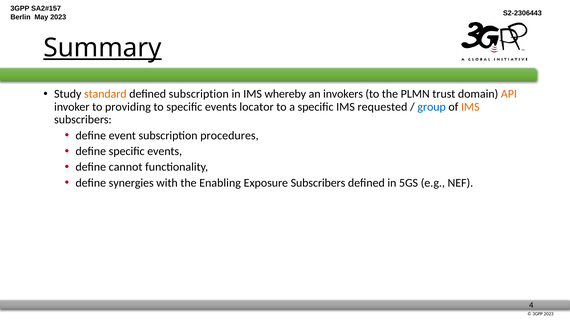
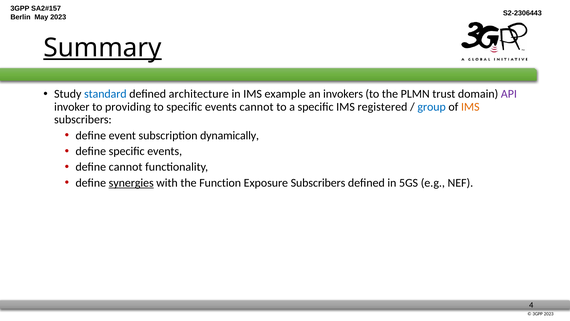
standard colour: orange -> blue (105, 94)
defined subscription: subscription -> architecture (199, 94)
whereby: whereby -> example (285, 94)
API colour: orange -> purple (509, 94)
events locator: locator -> cannot (257, 107)
requested: requested -> registered (382, 107)
procedures: procedures -> dynamically (230, 135)
synergies underline: none -> present (131, 183)
Enabling: Enabling -> Function (220, 183)
